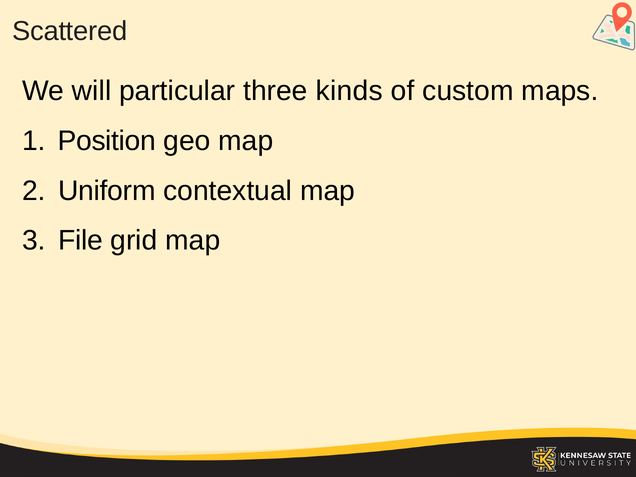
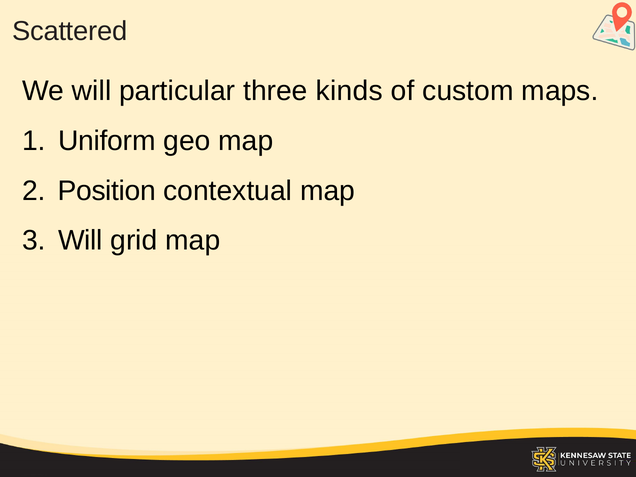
Position: Position -> Uniform (107, 141)
Uniform: Uniform -> Position (107, 191)
File: File -> Will (80, 241)
